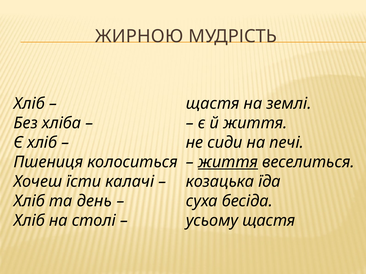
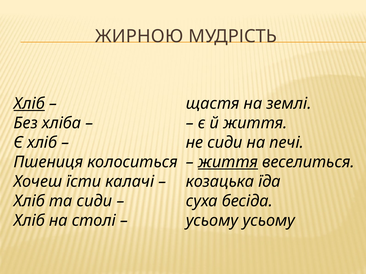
Хліб underline: none -> present (29, 104)
та день: день -> сиди (94, 201)
усьому щастя: щастя -> усьому (269, 221)
